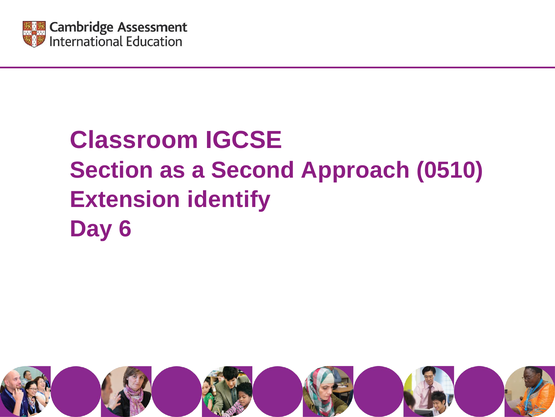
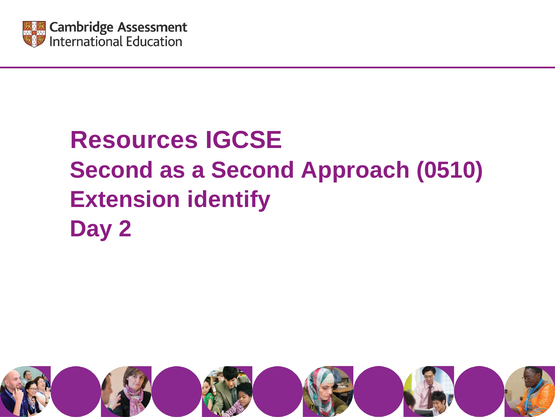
Classroom: Classroom -> Resources (134, 140)
Section: Section -> Second (112, 170)
6: 6 -> 2 (125, 228)
